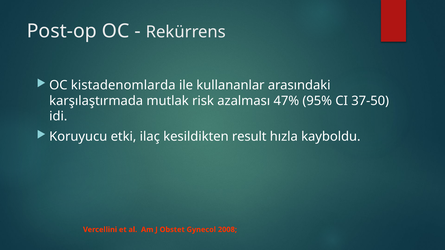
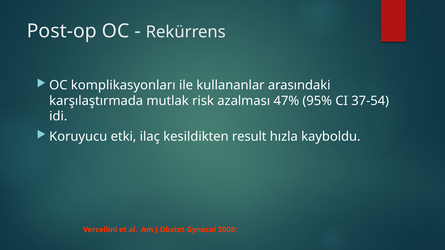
kistadenomlarda: kistadenomlarda -> komplikasyonları (123, 85)
37-50: 37-50 -> 37-54 (370, 101)
